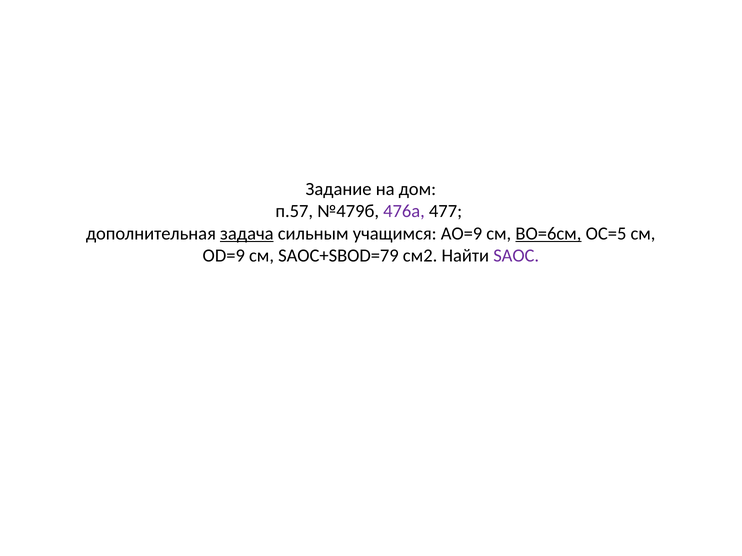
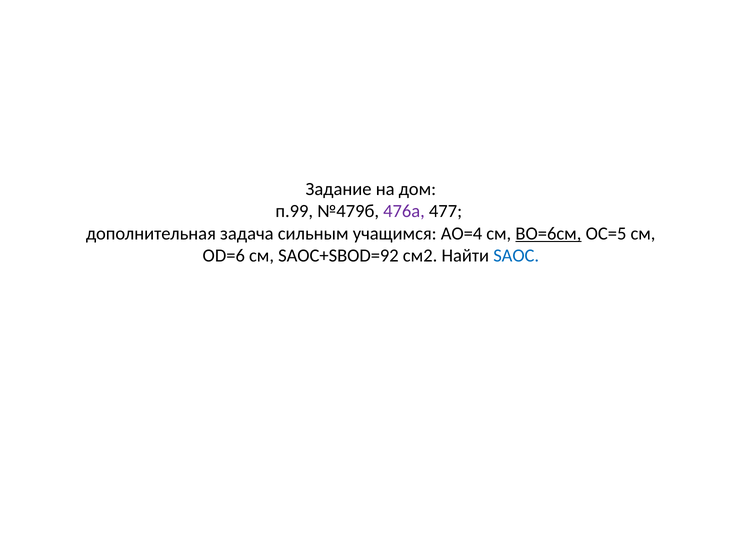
п.57: п.57 -> п.99 (294, 212)
задача underline: present -> none (247, 234)
АО=9: АО=9 -> АО=4 (462, 234)
OD=9: OD=9 -> OD=6 (224, 256)
SАОС+SBOD=79: SАОС+SBOD=79 -> SАОС+SBOD=92 (338, 256)
SAOC colour: purple -> blue (516, 256)
